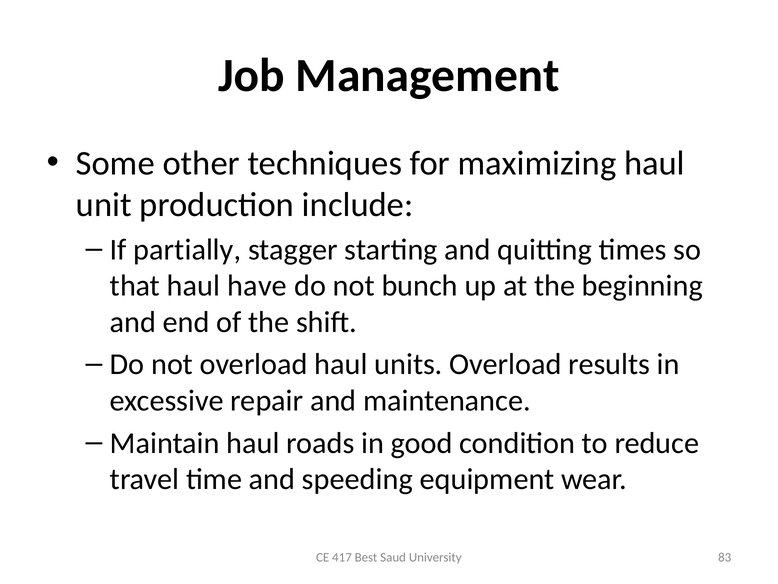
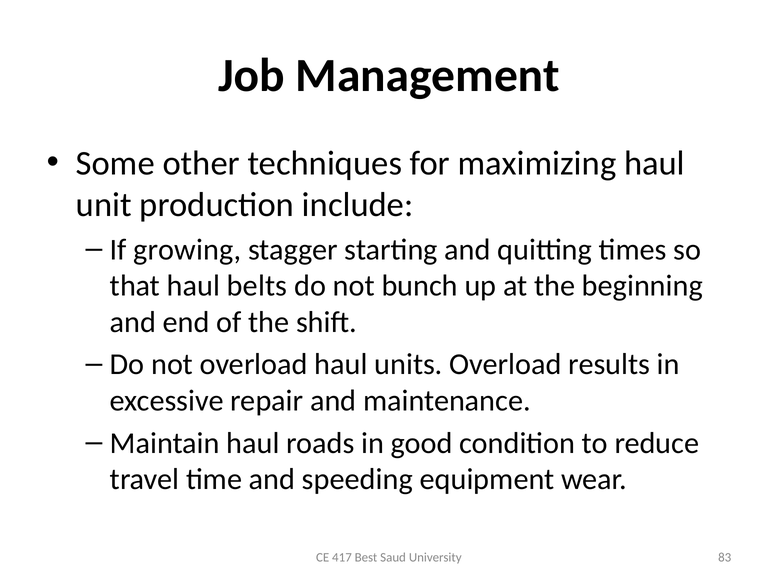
partially: partially -> growing (187, 249)
have: have -> belts (257, 286)
